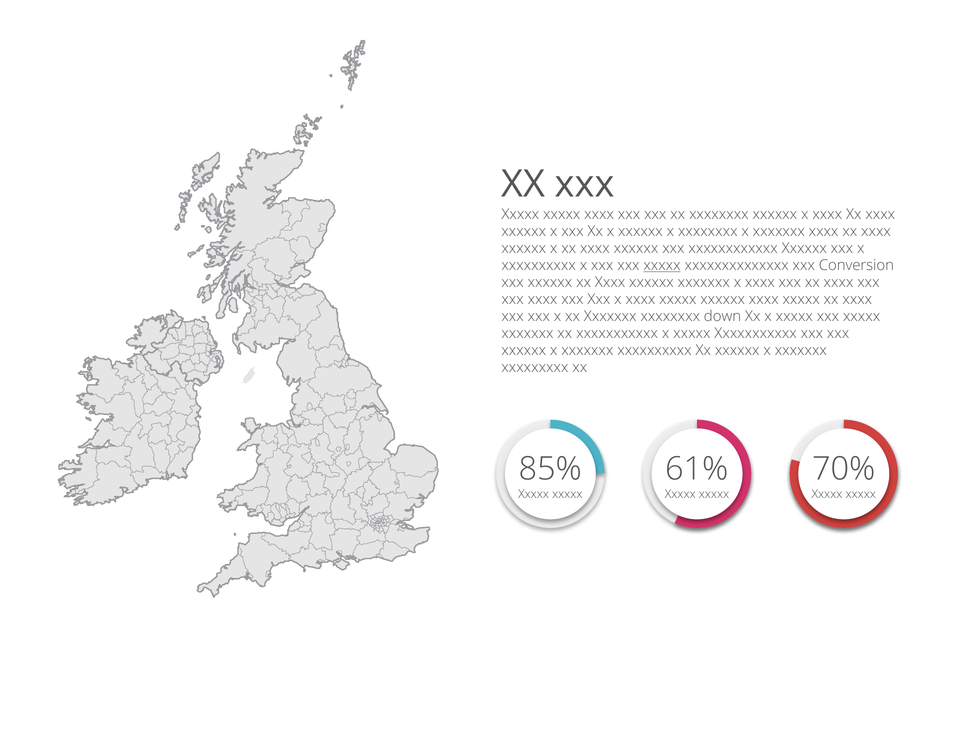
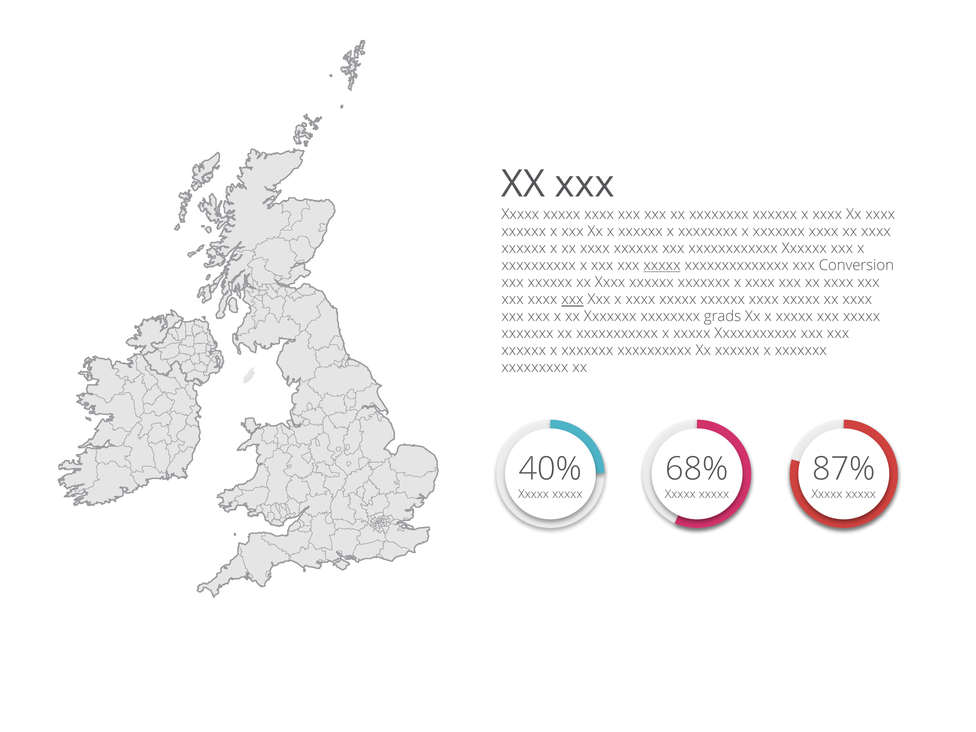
xxx underline: none -> present (572, 299)
down: down -> grads (723, 316)
85%: 85% -> 40% (550, 469)
61%: 61% -> 68% (697, 469)
70%: 70% -> 87% (844, 469)
